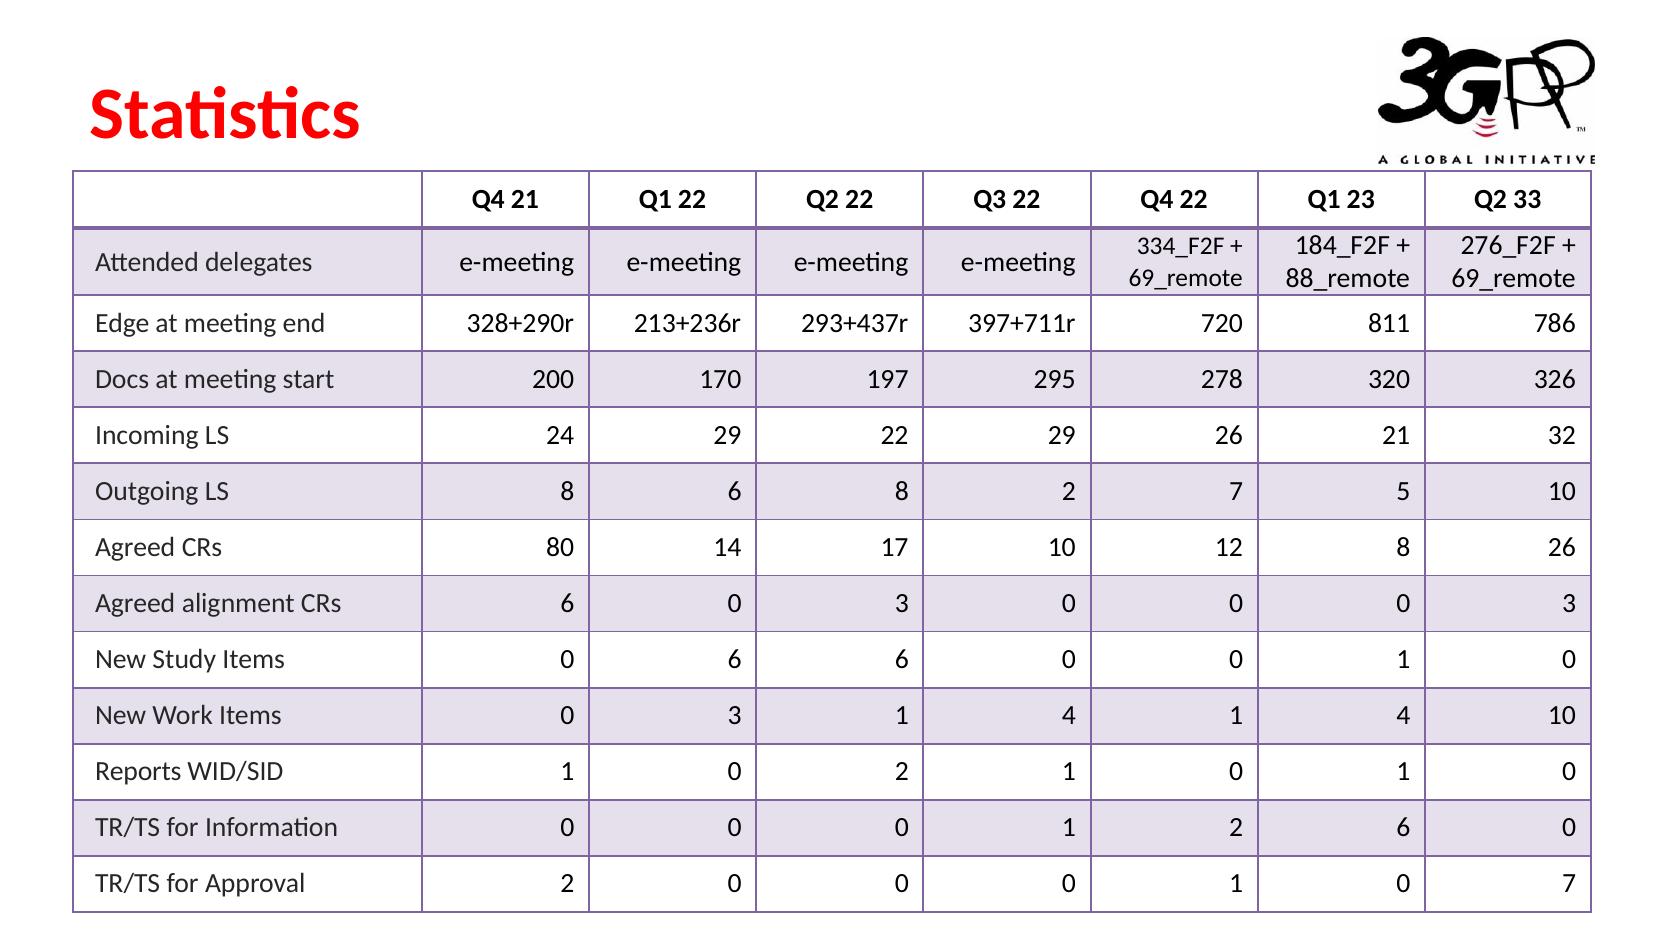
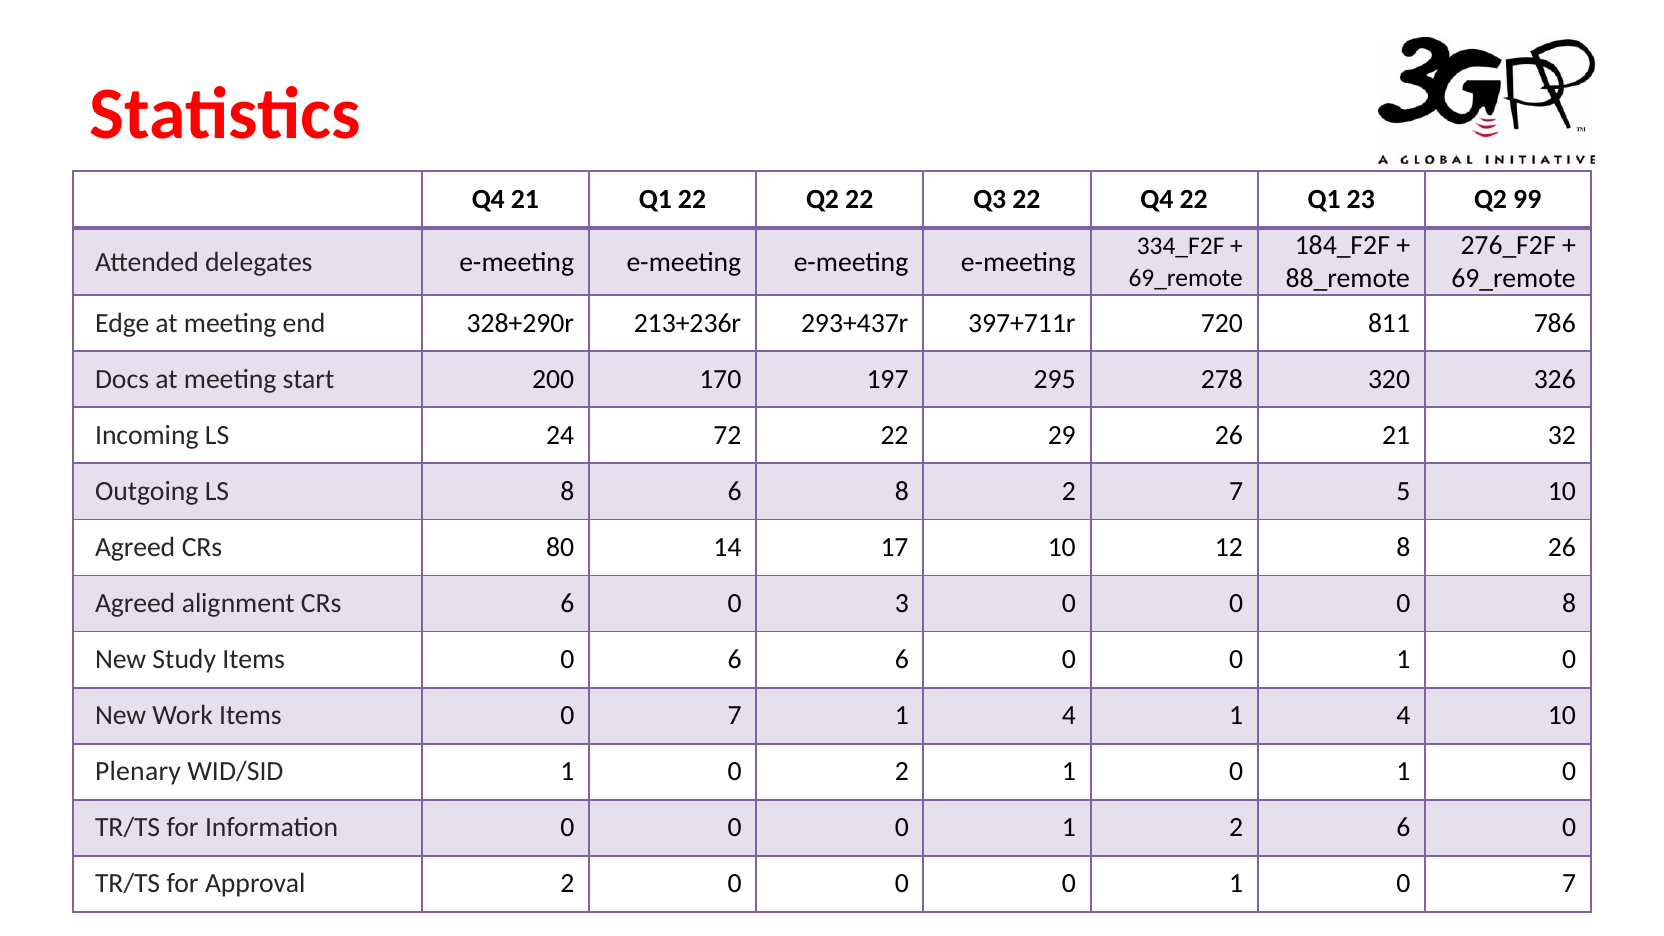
33: 33 -> 99 (1527, 200)
24 29: 29 -> 72 (727, 436)
0 0 3: 3 -> 8 (1569, 604)
Items 0 3: 3 -> 7 (735, 716)
Reports: Reports -> Plenary (138, 772)
